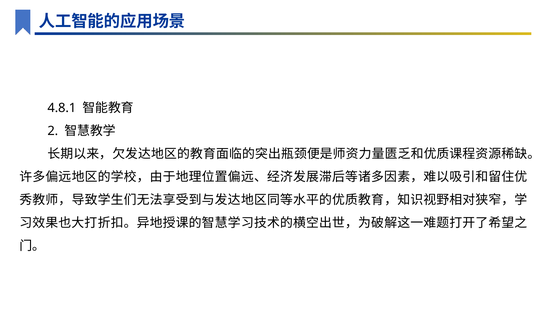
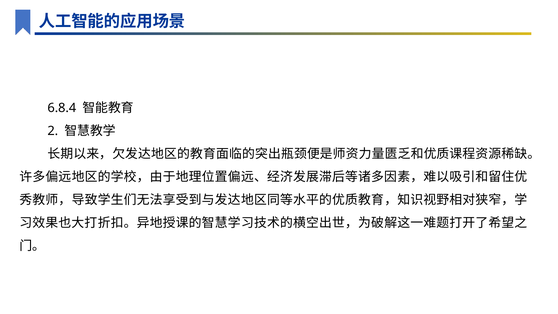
4.8.1: 4.8.1 -> 6.8.4 (62, 108)
